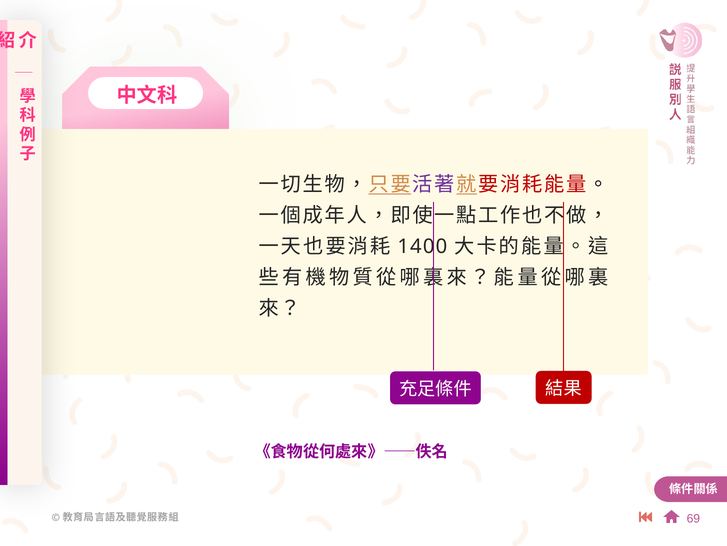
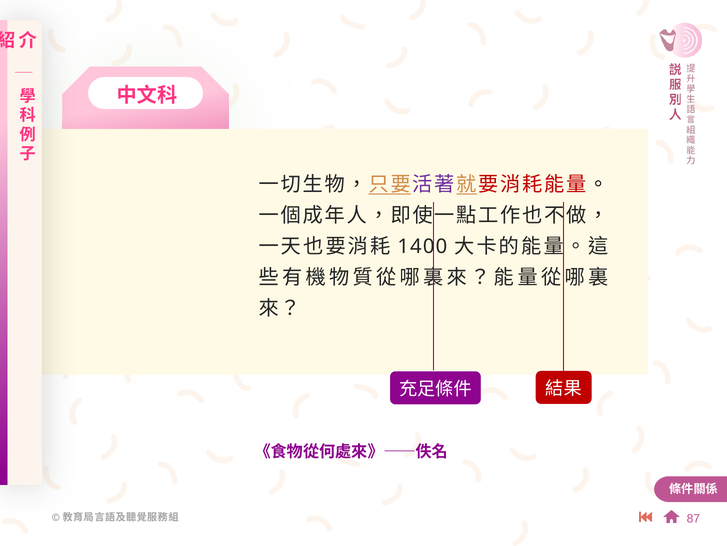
69: 69 -> 87 (693, 518)
